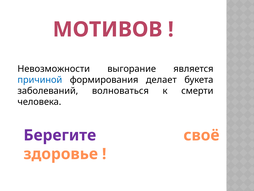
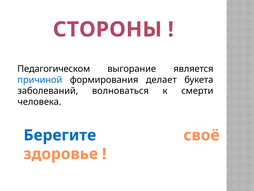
МОТИВОВ: МОТИВОВ -> СТОРОНЫ (107, 29)
Невозможности: Невозможности -> Педагогическом (54, 69)
Берегите colour: purple -> blue (60, 135)
